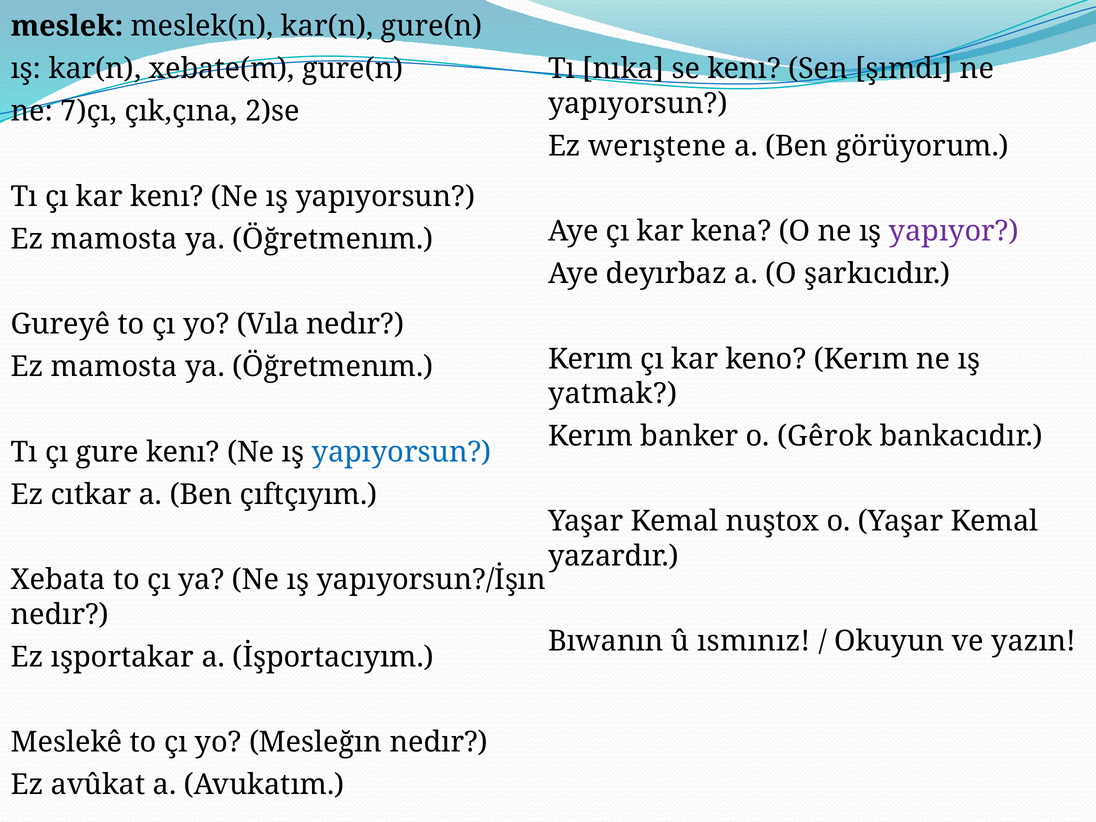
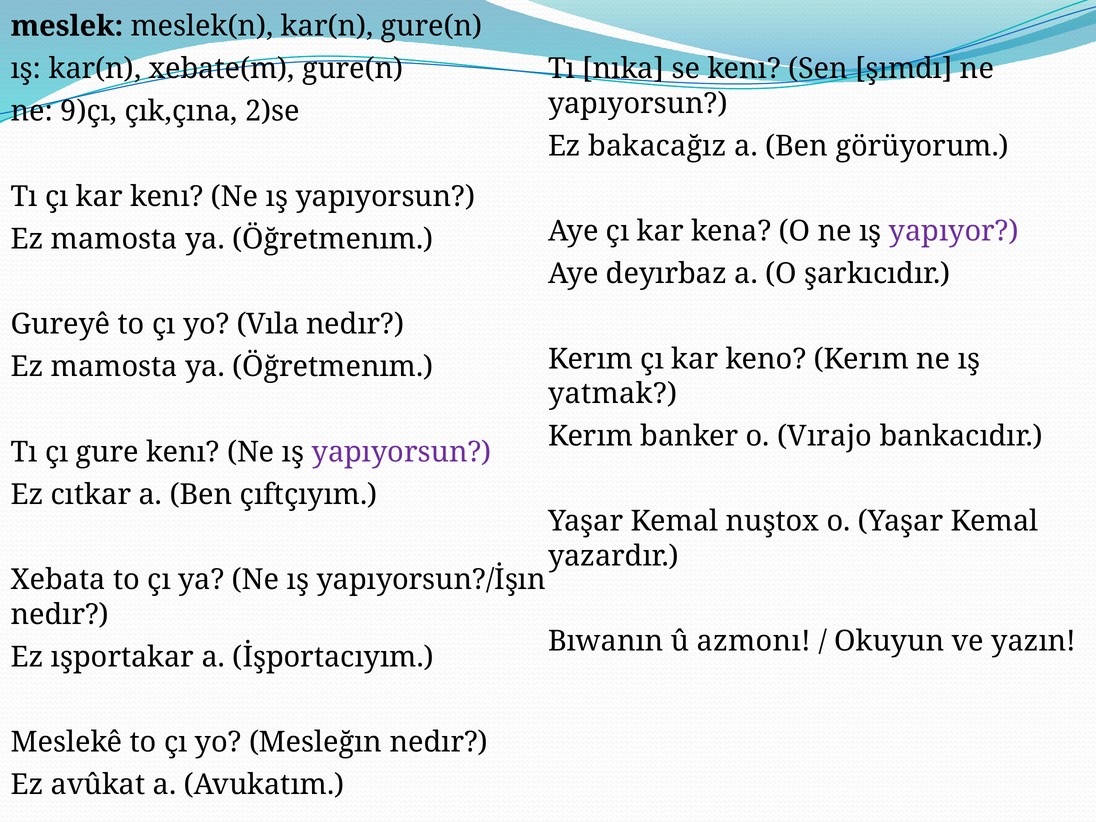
7)çı: 7)çı -> 9)çı (89, 111)
werıştene: werıştene -> bakacağız (657, 146)
Gêrok: Gêrok -> Vırajo (825, 436)
yapıyorsun colour: blue -> purple (401, 452)
ısmınız: ısmınız -> azmonı (754, 641)
